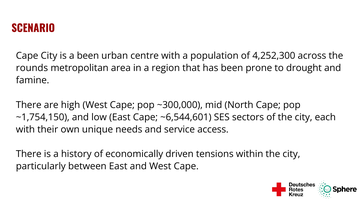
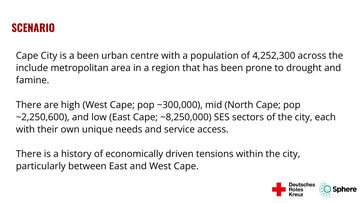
rounds: rounds -> include (32, 68)
~1,754,150: ~1,754,150 -> ~2,250,600 (43, 117)
~6,544,601: ~6,544,601 -> ~8,250,000 (186, 117)
